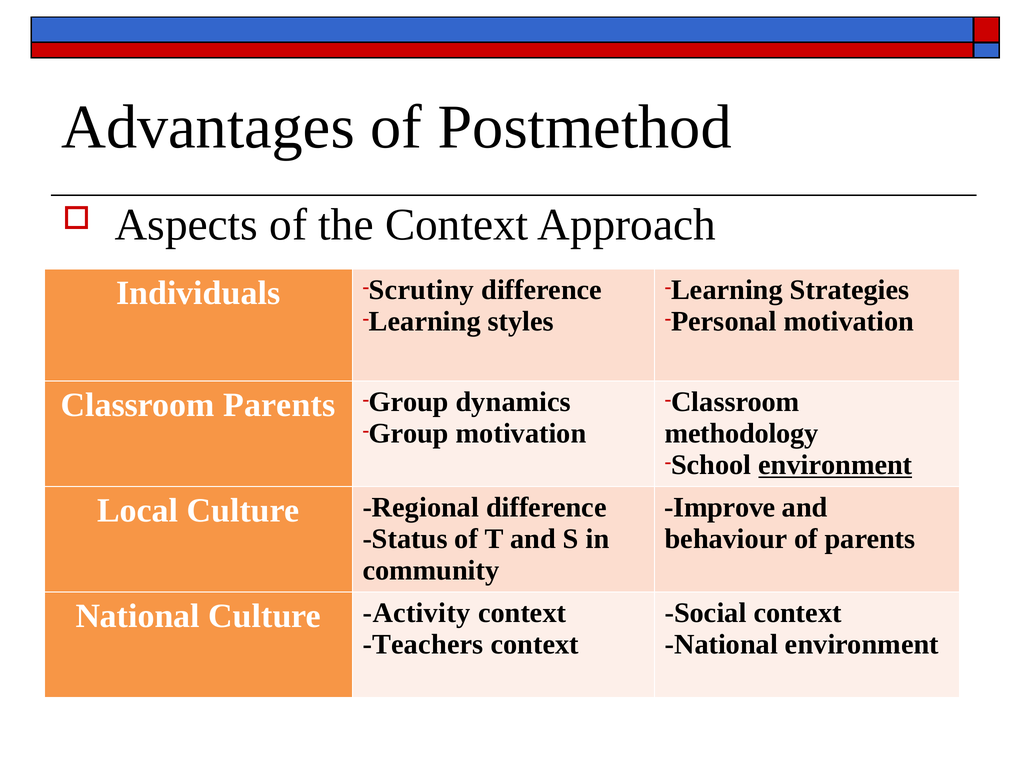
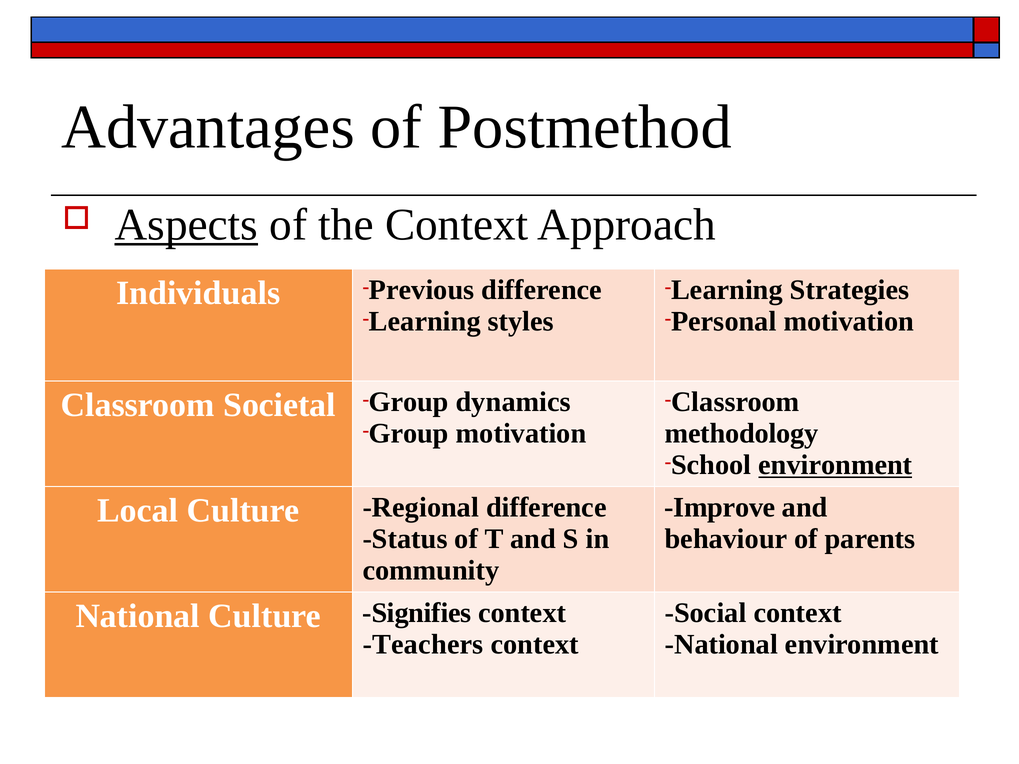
Aspects underline: none -> present (186, 225)
Scrutiny: Scrutiny -> Previous (422, 290)
Classroom Parents: Parents -> Societal (279, 405)
Activity: Activity -> Signifies (417, 613)
